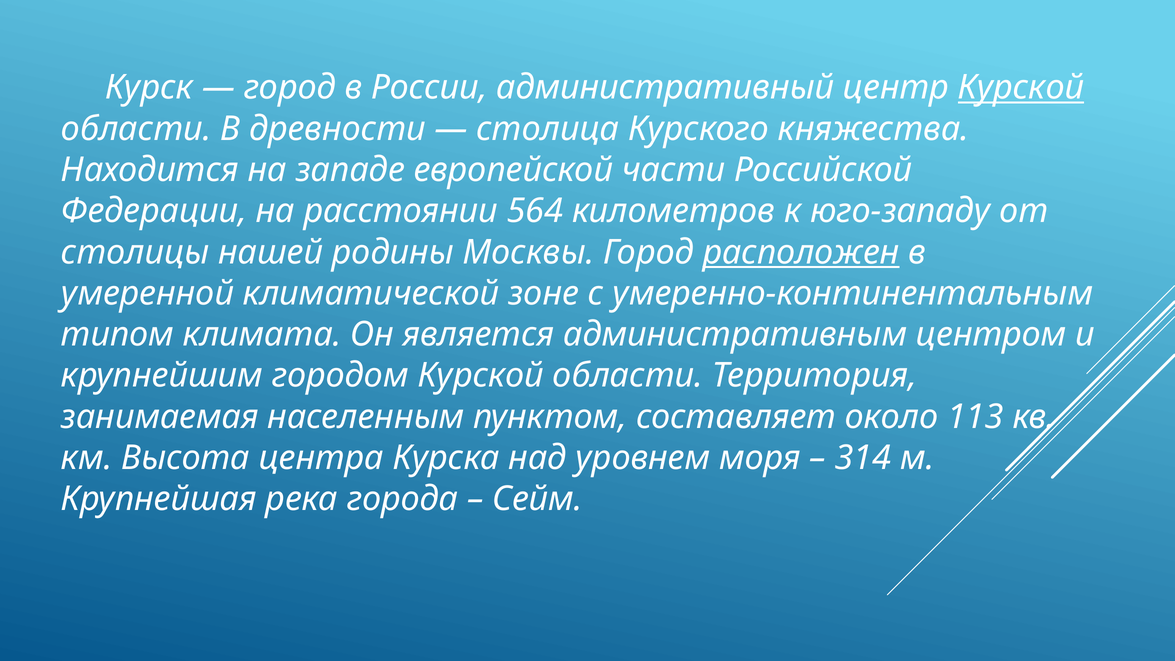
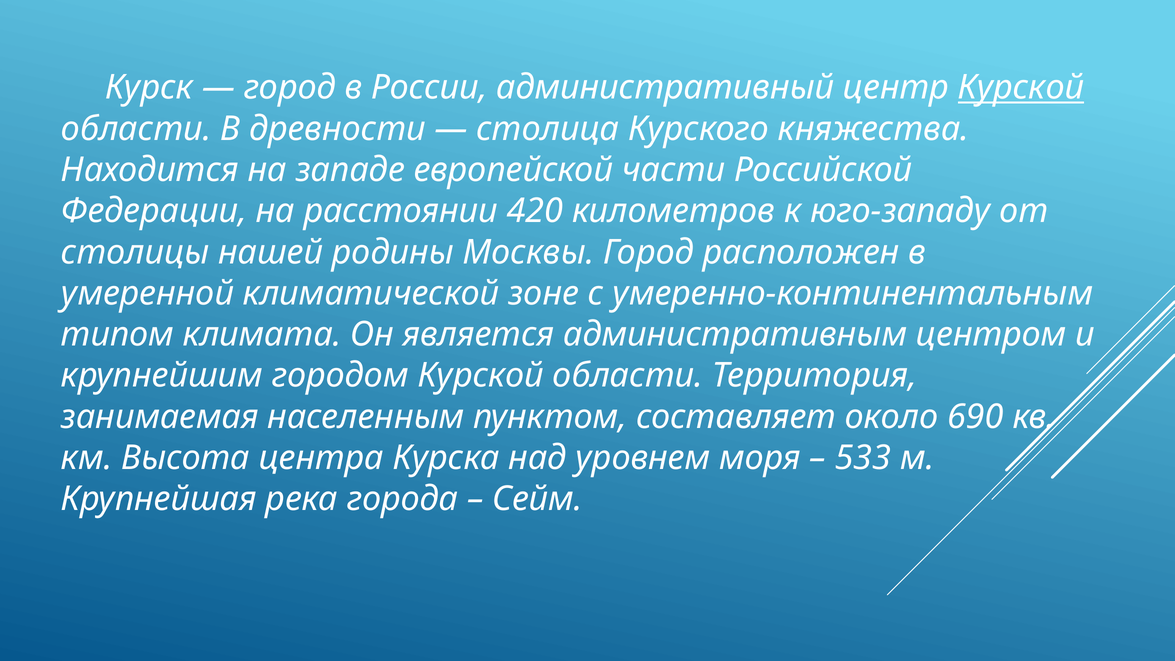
564: 564 -> 420 (535, 211)
расположен underline: present -> none (801, 252)
113: 113 -> 690 (975, 417)
314: 314 -> 533 (863, 458)
